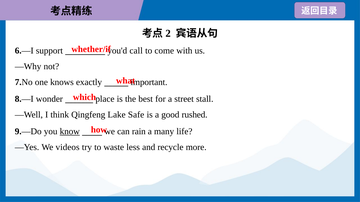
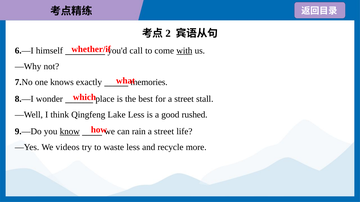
support: support -> himself (49, 51)
with underline: none -> present (184, 51)
important: important -> memories (149, 82)
Lake Safe: Safe -> Less (136, 115)
many: many -> street (164, 132)
